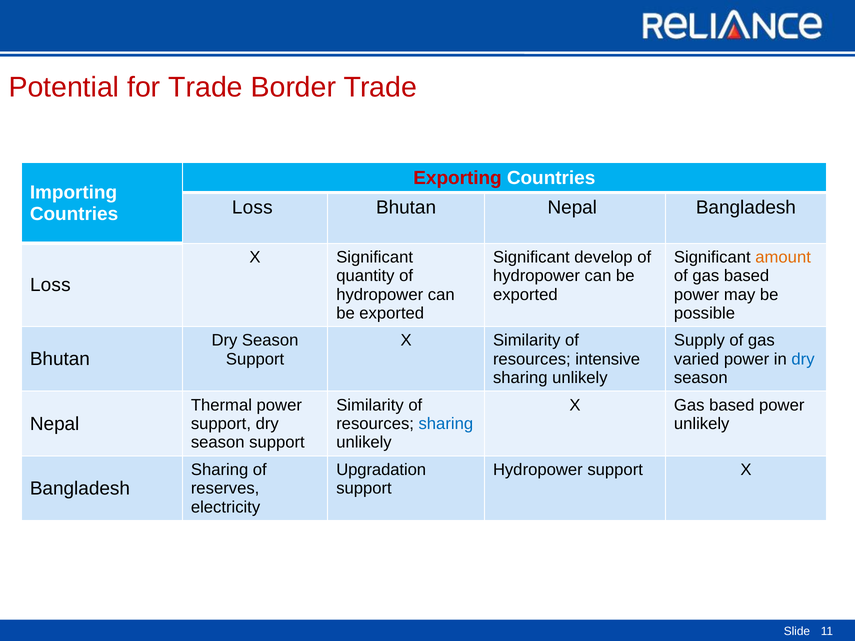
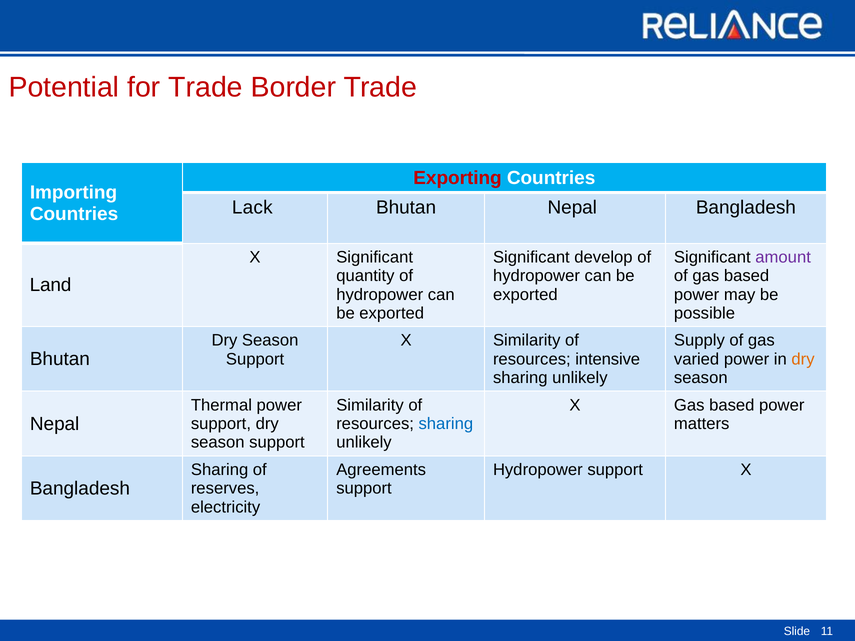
Loss: Loss -> Lack (252, 208)
amount colour: orange -> purple (783, 257)
Loss: Loss -> Land (51, 285)
dry colour: blue -> orange (803, 359)
unlikely: unlikely -> matters (702, 424)
Upgradation: Upgradation -> Agreements (381, 470)
